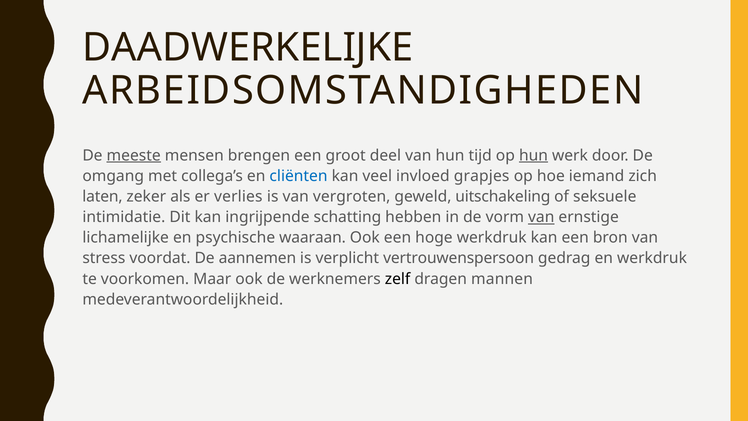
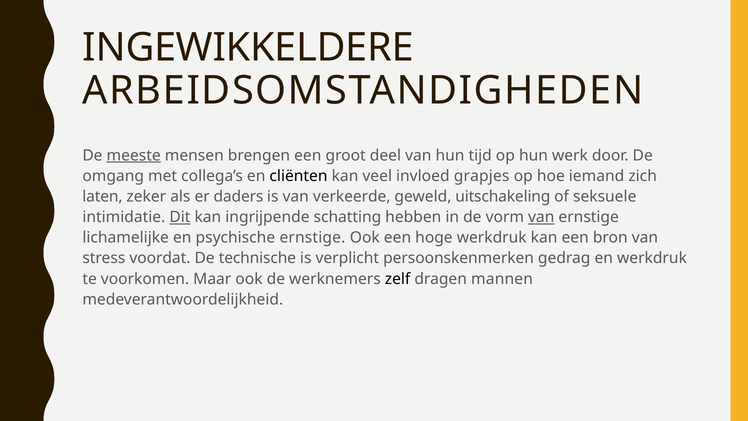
DAADWERKELIJKE: DAADWERKELIJKE -> INGEWIKKELDERE (248, 47)
hun underline: present -> none (533, 155)
cliënten colour: blue -> black (299, 176)
verlies: verlies -> daders (238, 196)
vergroten: vergroten -> verkeerde (352, 196)
Dit underline: none -> present (180, 217)
psychische waaraan: waaraan -> ernstige (312, 238)
aannemen: aannemen -> technische (257, 258)
vertrouwenspersoon: vertrouwenspersoon -> persoonskenmerken (459, 258)
